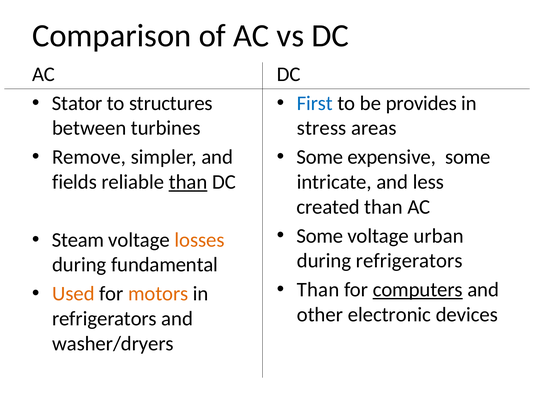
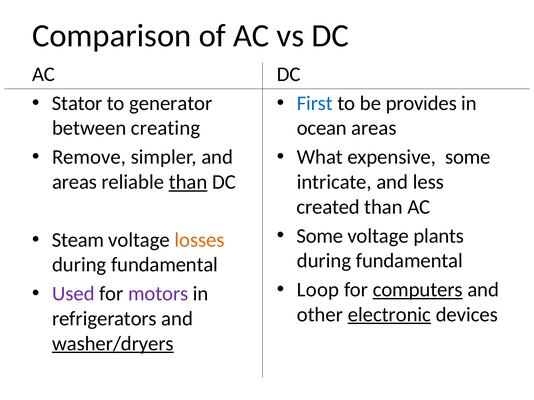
structures: structures -> generator (171, 103)
turbines: turbines -> creating (166, 128)
stress: stress -> ocean (322, 128)
Some: Some -> What (320, 157)
fields: fields -> areas (75, 182)
urban: urban -> plants (439, 236)
refrigerators: refrigerators -> fundamental (409, 261)
Than: Than -> Loop (318, 290)
Used colour: orange -> purple (73, 294)
motors colour: orange -> purple (158, 294)
electronic underline: none -> present (389, 315)
washer/dryers underline: none -> present (113, 344)
